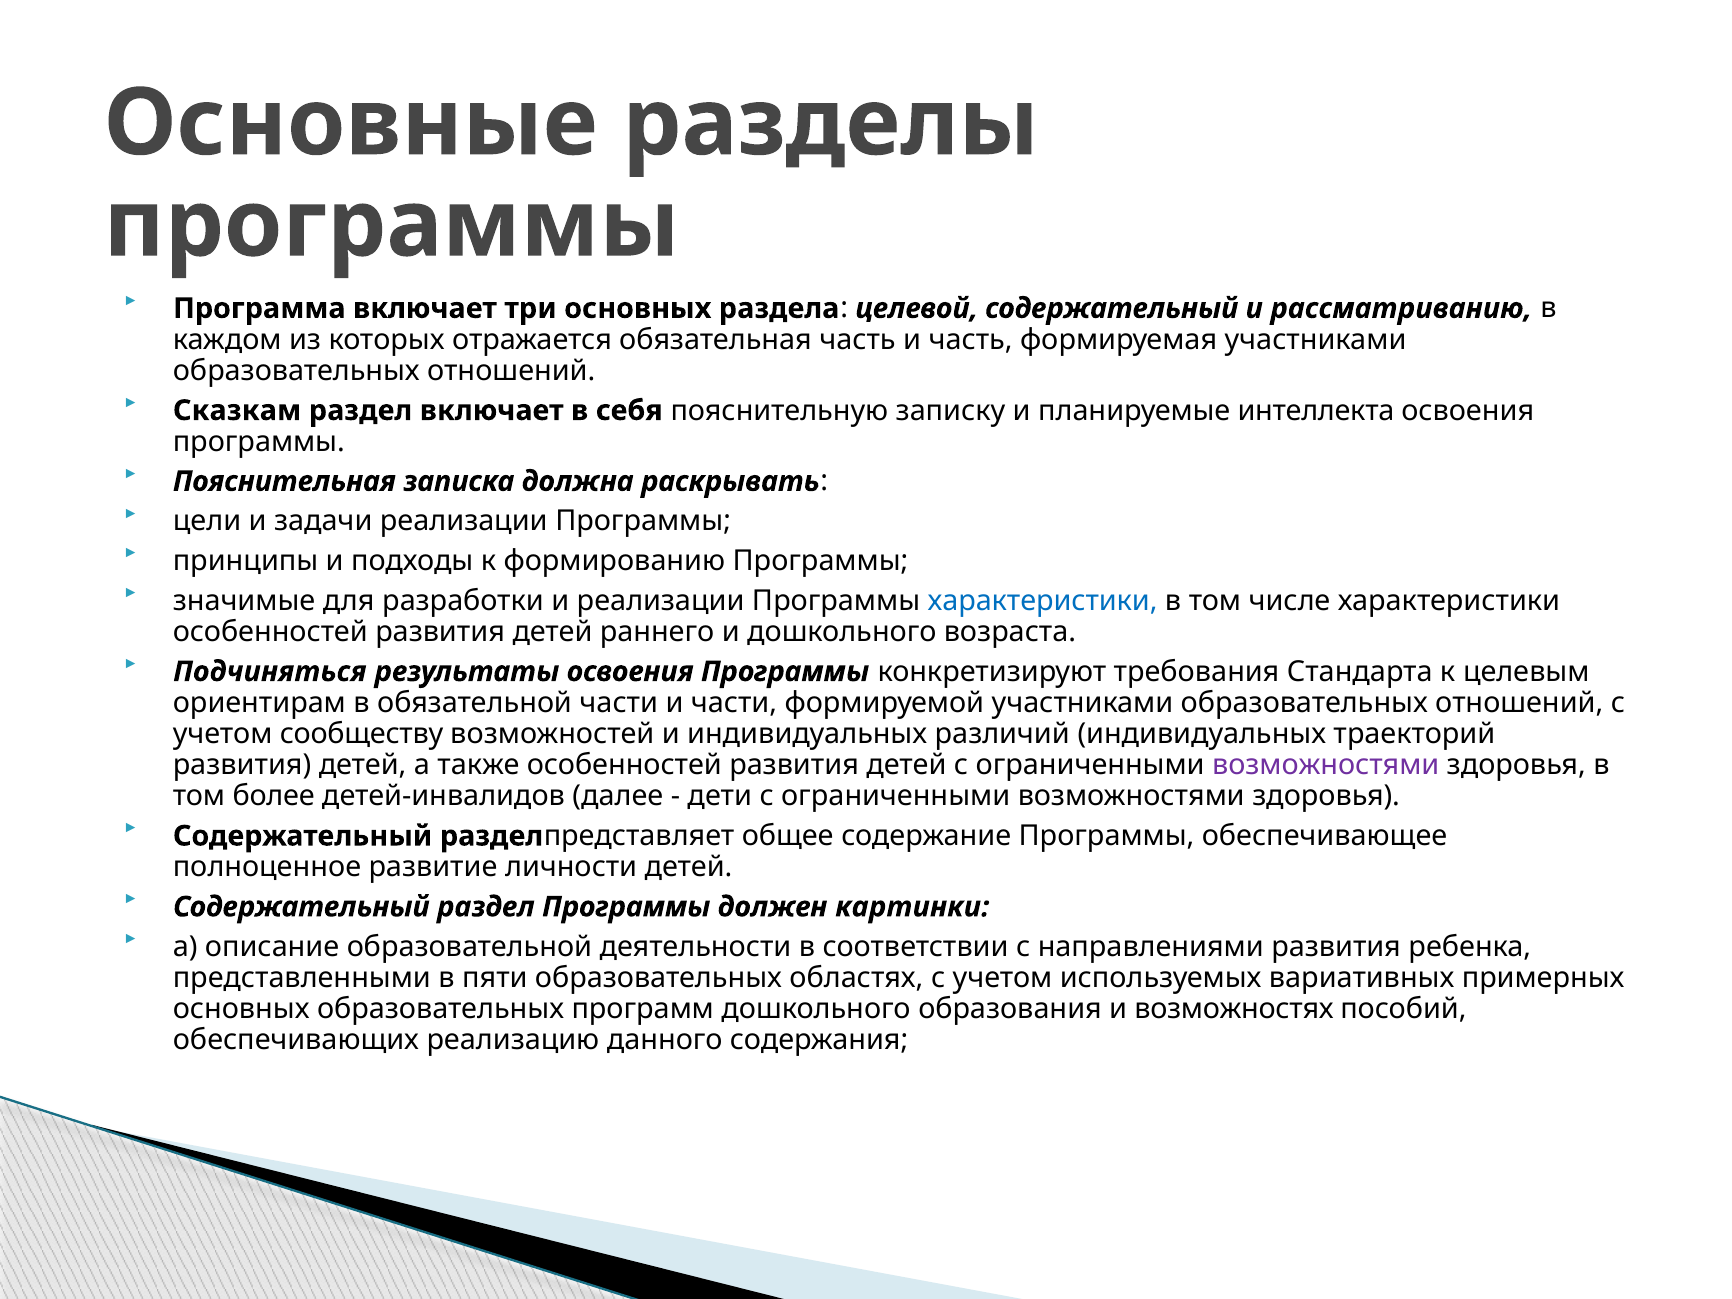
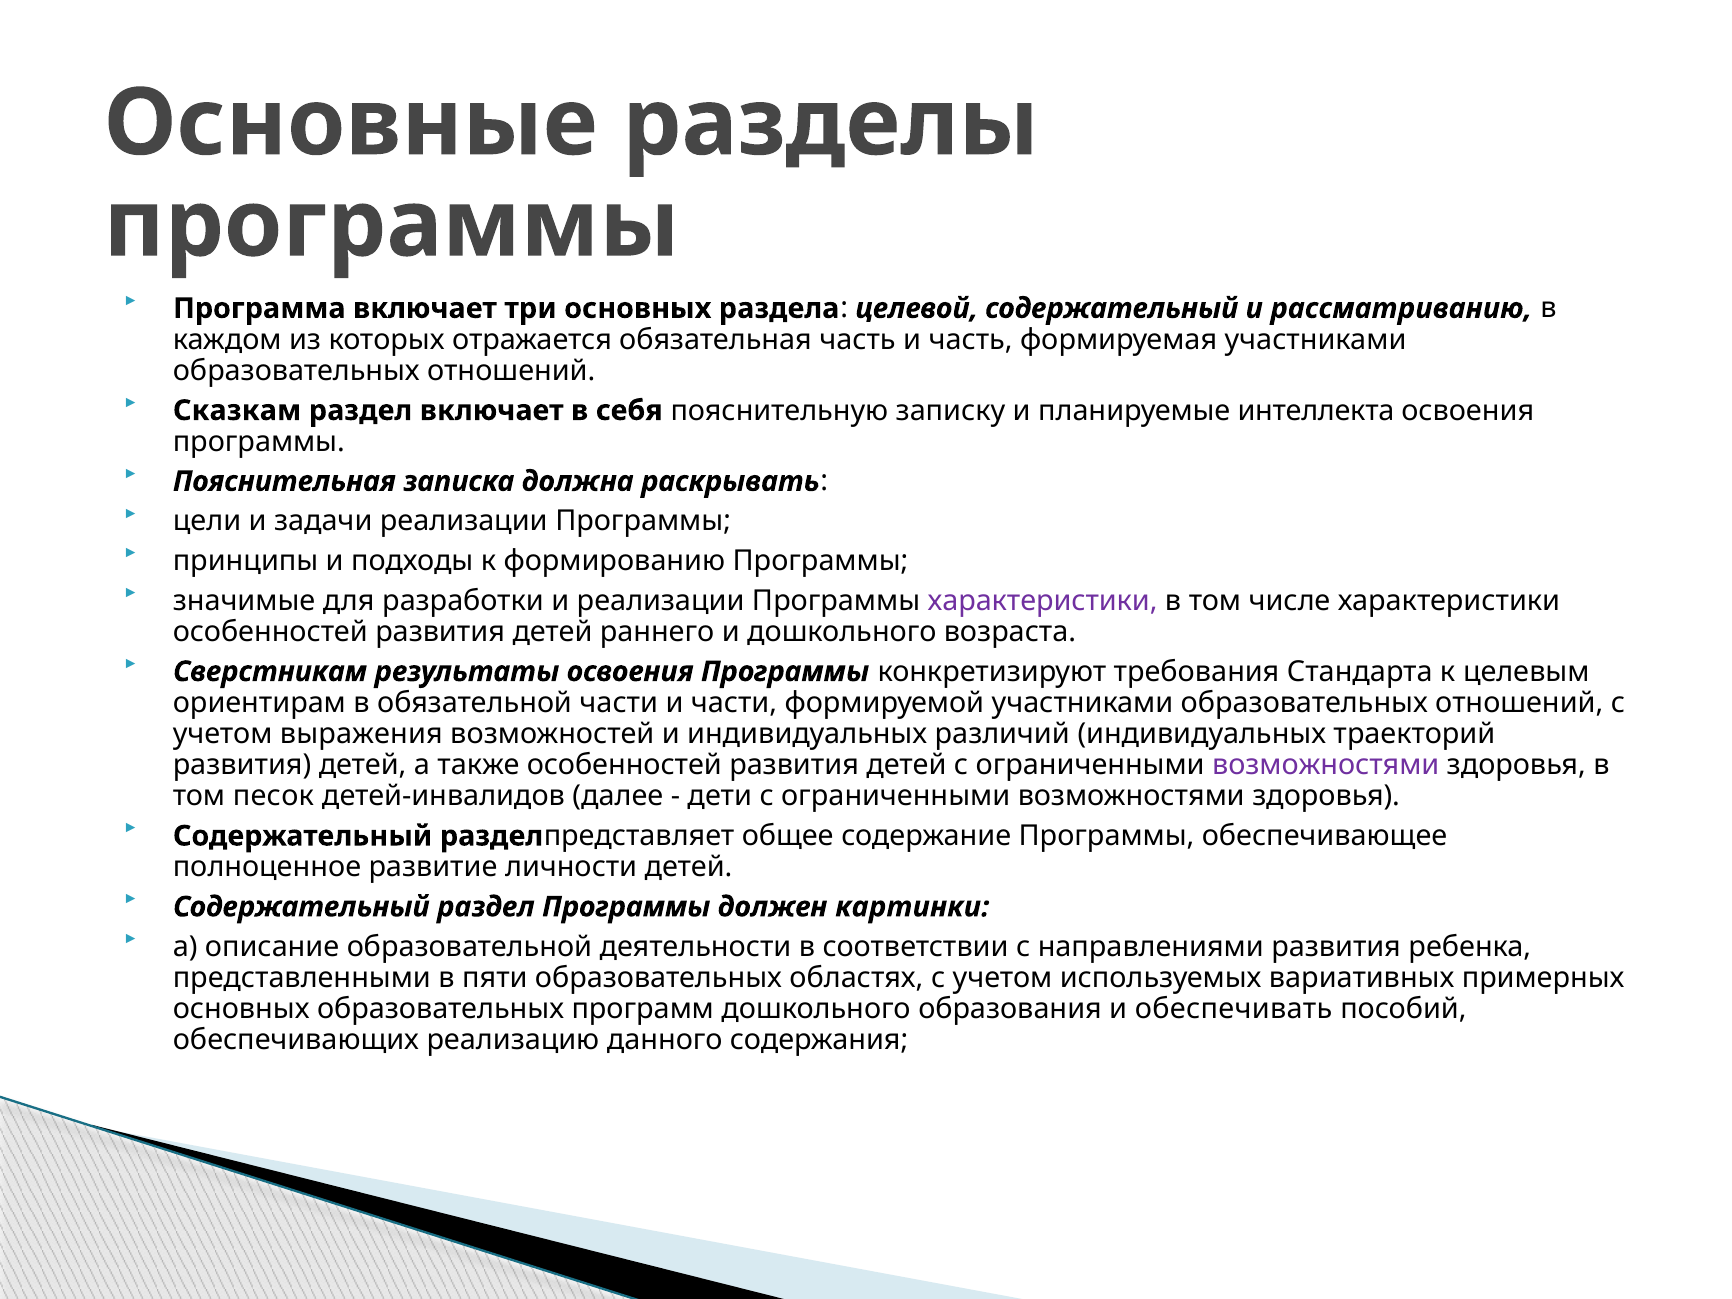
характеристики colour: blue -> purple (1043, 601)
Подчиняться: Подчиняться -> Сверстникам (270, 672)
сообществу: сообществу -> выражения (361, 734)
более: более -> песок (273, 796)
возможностях: возможностях -> обеспечивать (1234, 1009)
